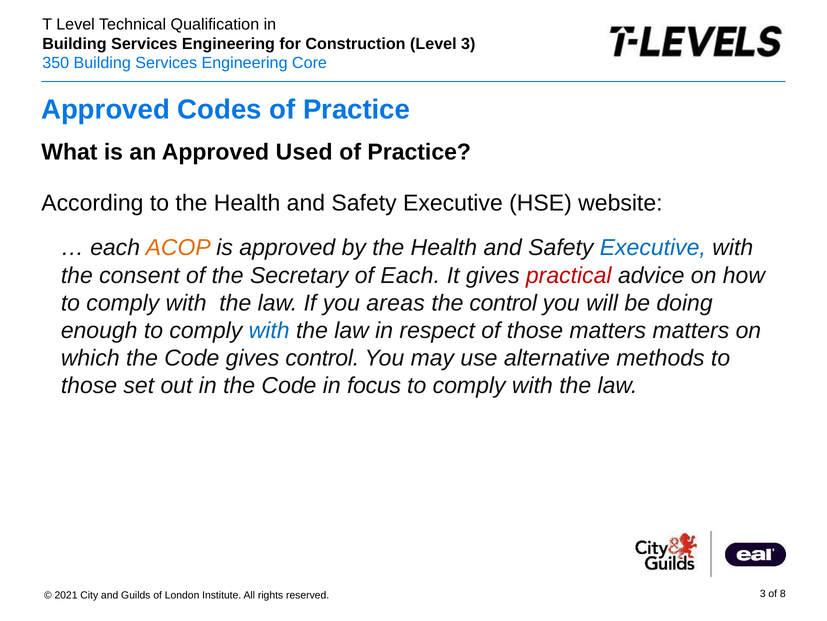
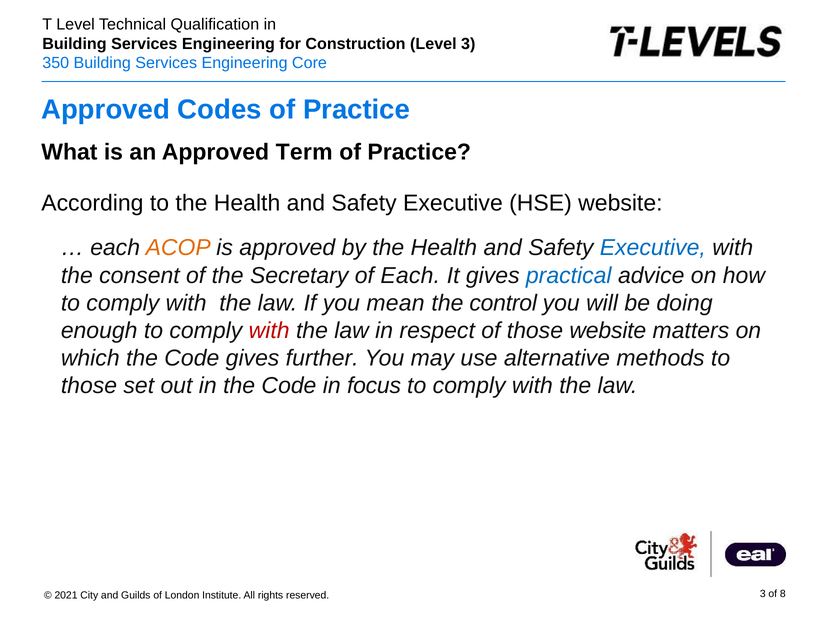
Used: Used -> Term (304, 152)
practical colour: red -> blue (569, 275)
areas: areas -> mean (396, 303)
with colour: blue -> red (269, 330)
those matters: matters -> website (608, 330)
gives control: control -> further (322, 358)
